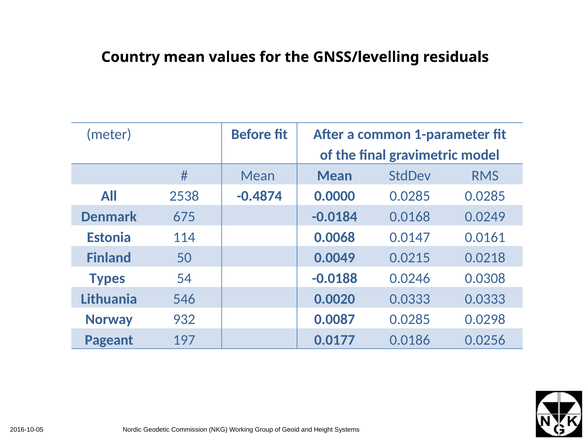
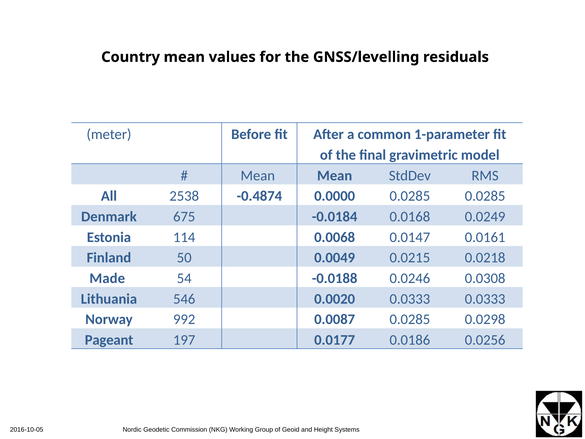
Types: Types -> Made (107, 278)
932: 932 -> 992 (184, 319)
